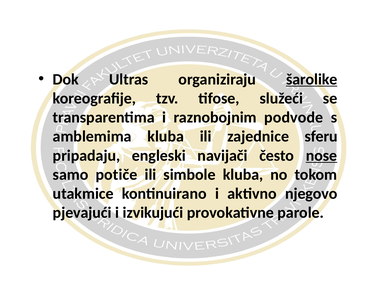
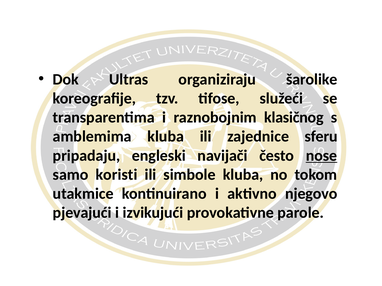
šarolike underline: present -> none (312, 79)
podvode: podvode -> klasičnog (294, 118)
potiče: potiče -> koristi (116, 175)
